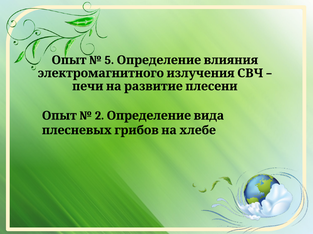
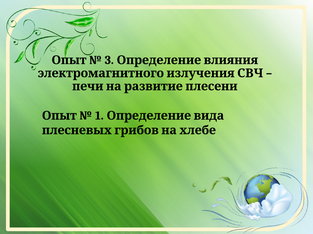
5: 5 -> 3 (109, 60)
2: 2 -> 1 (99, 116)
